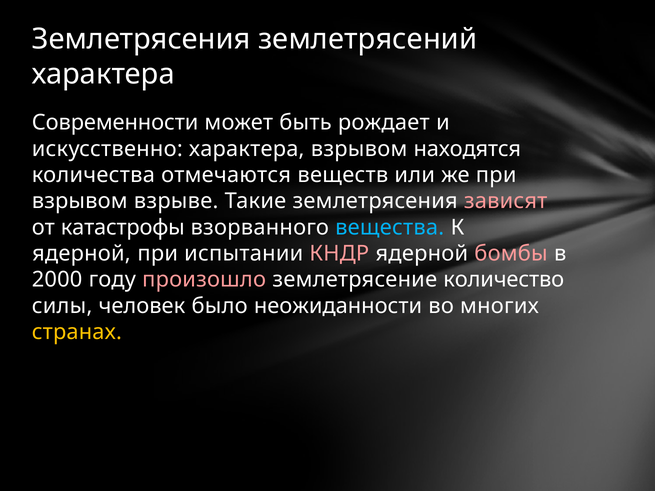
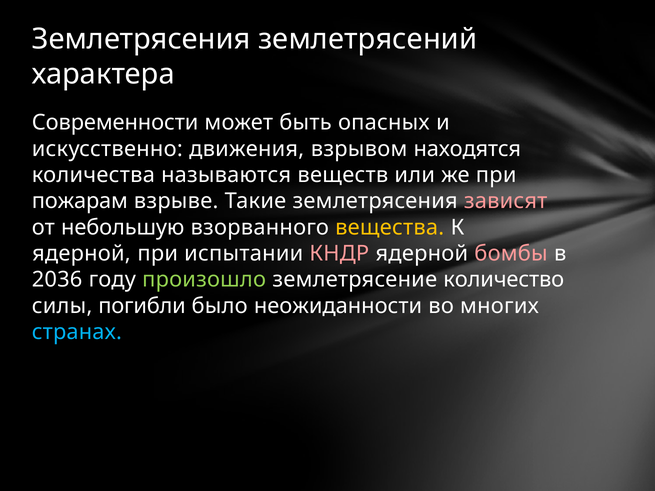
рождает: рождает -> опасных (384, 123)
искусственно характера: характера -> движения (247, 149)
отмечаются: отмечаются -> называются (226, 175)
взрывом: взрывом -> пожарам (80, 201)
катастрофы: катастрофы -> небольшую (123, 228)
вещества colour: light blue -> yellow (390, 228)
2000: 2000 -> 2036 (57, 280)
произошло colour: pink -> light green (204, 280)
человек: человек -> погибли (142, 306)
странах colour: yellow -> light blue (77, 332)
